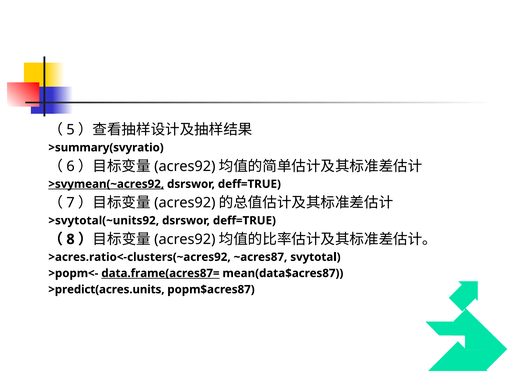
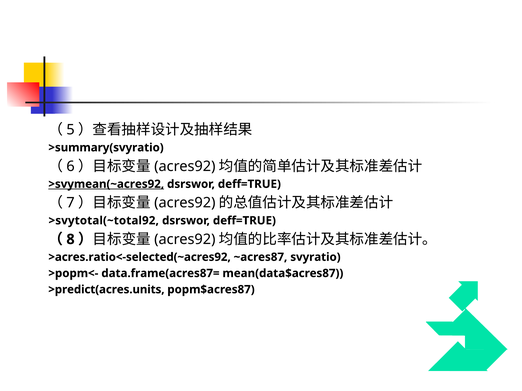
>svytotal(~units92: >svytotal(~units92 -> >svytotal(~total92 (104, 221)
>acres.ratio<-clusters(~acres92: >acres.ratio<-clusters(~acres92 -> >acres.ratio<-selected(~acres92 (140, 257)
svytotal: svytotal -> svyratio (315, 257)
data.frame(acres87= underline: present -> none (160, 274)
